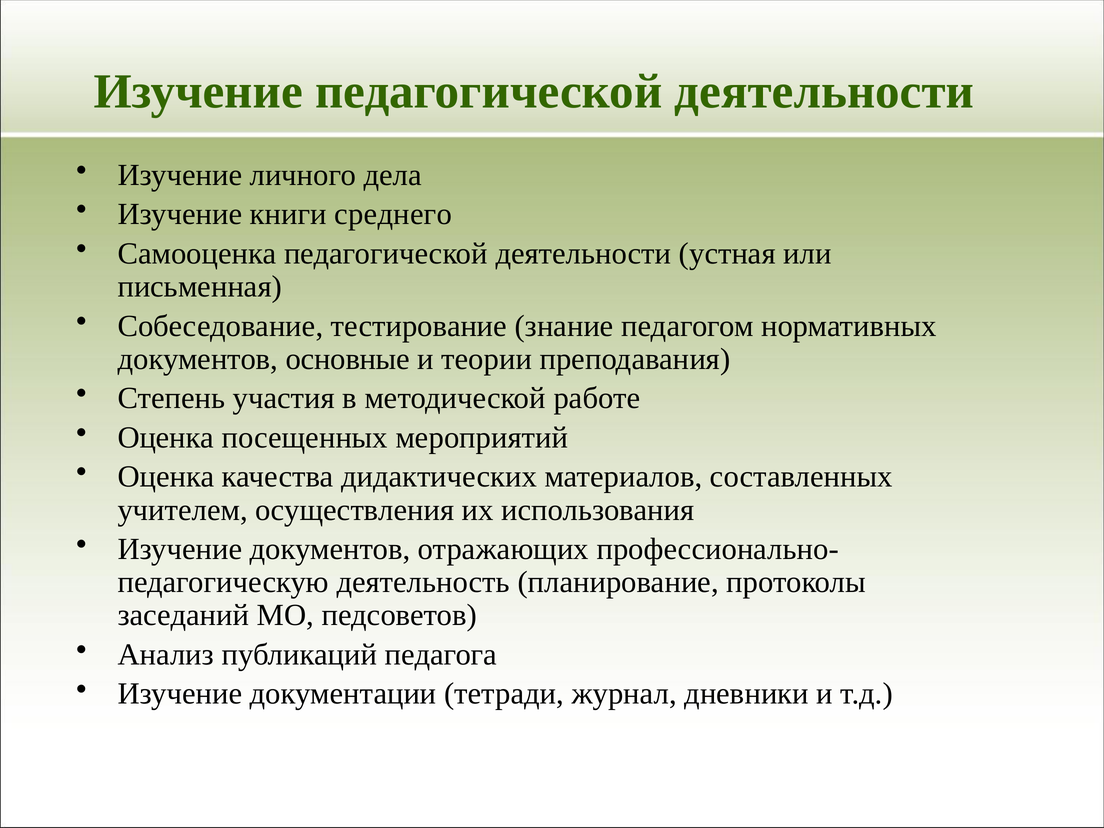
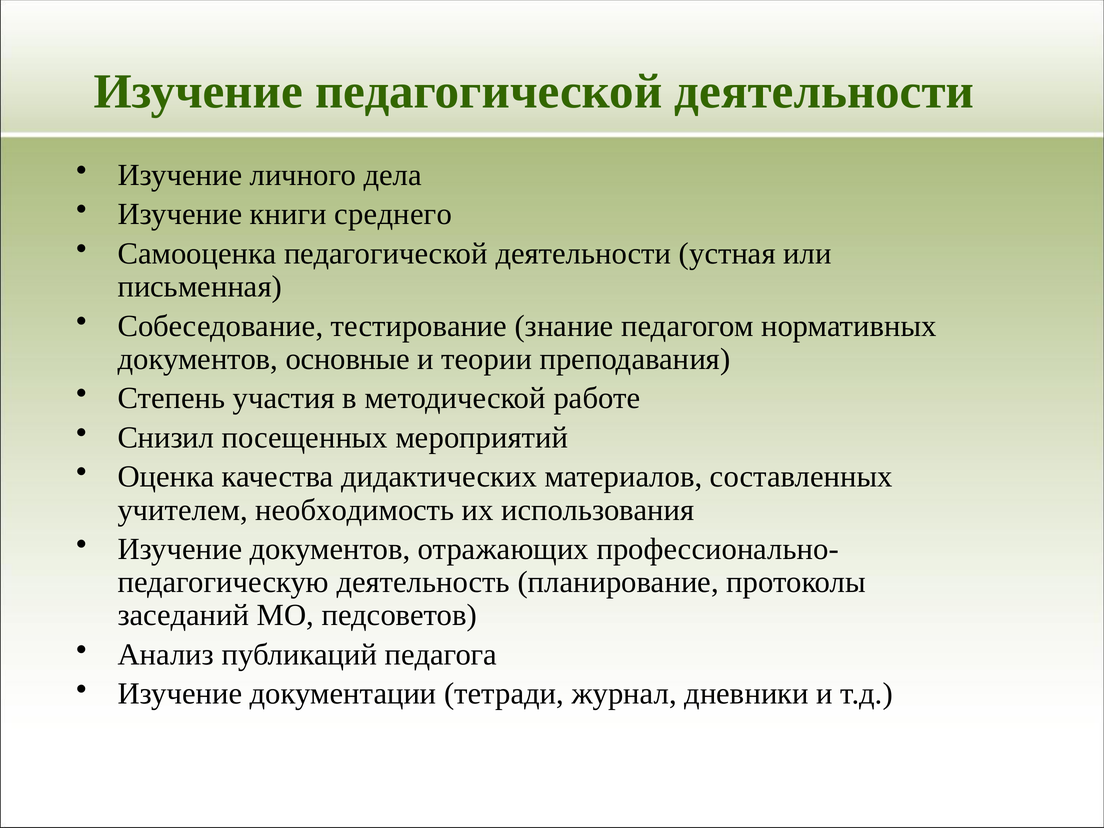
Оценка: Оценка -> Снизил (166, 438)
осуществления: осуществления -> необходимость (355, 510)
